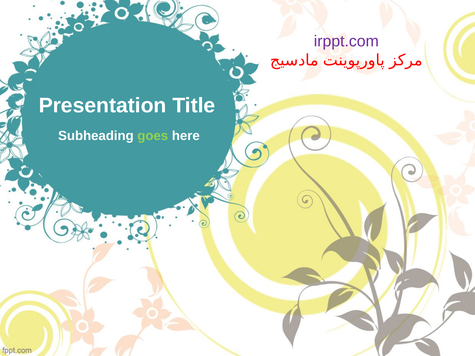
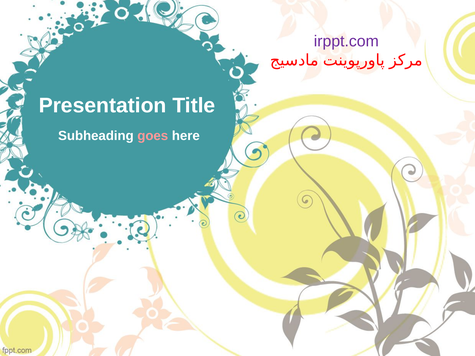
goes colour: light green -> pink (153, 136)
